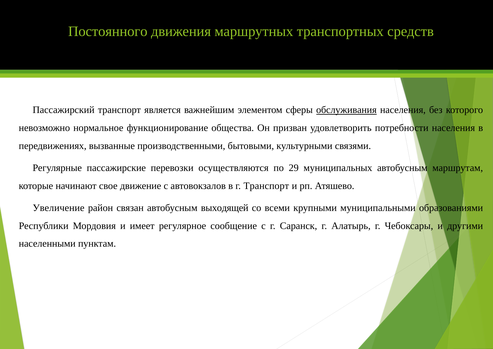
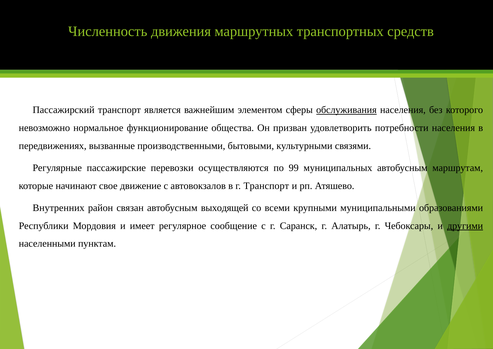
Постоянного: Постоянного -> Численность (108, 31)
29: 29 -> 99 (294, 167)
Увеличение: Увеличение -> Внутренних (59, 207)
другими underline: none -> present (465, 225)
